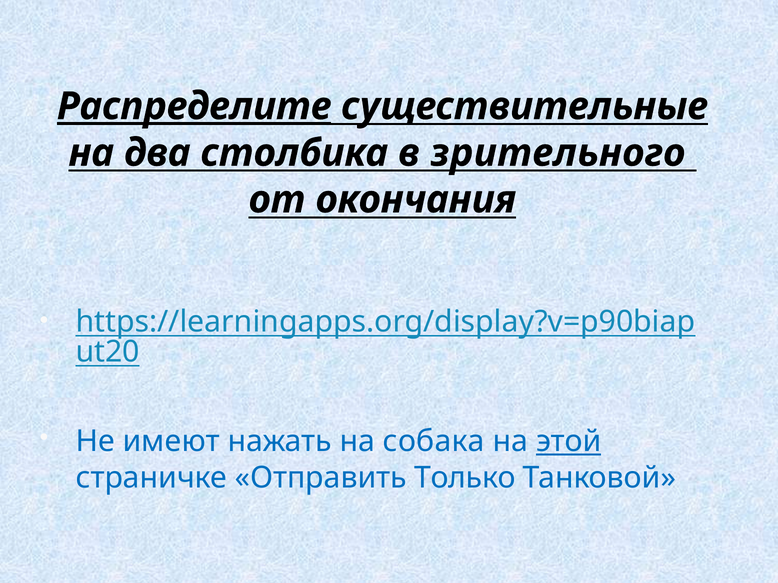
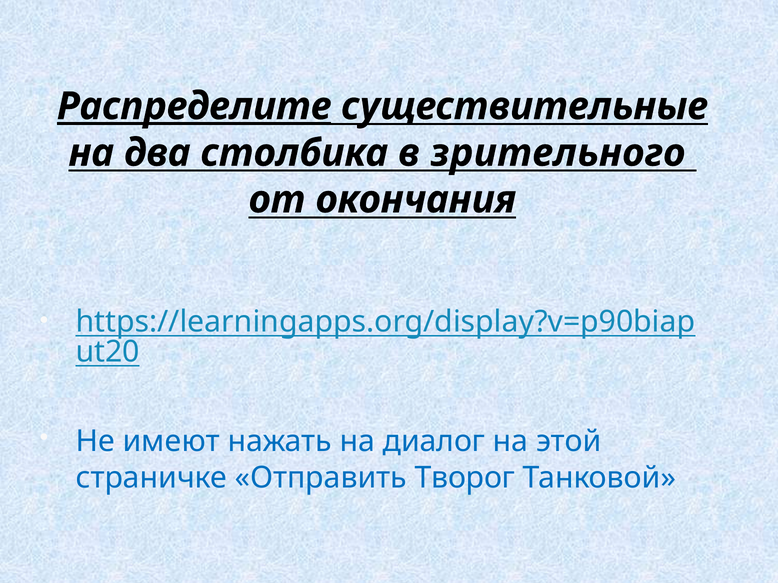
собака: собака -> диалог (434, 442)
этой underline: present -> none (569, 442)
Только: Только -> Творог (465, 478)
